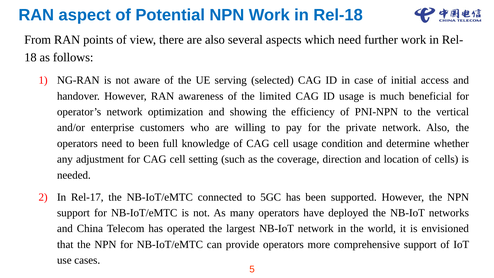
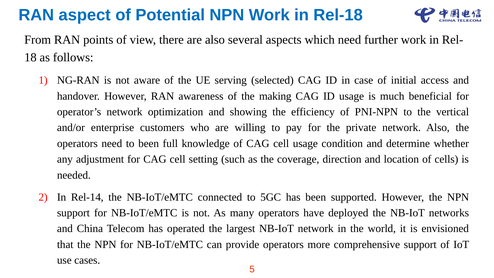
limited: limited -> making (275, 96)
Rel-17: Rel-17 -> Rel-14 (87, 197)
